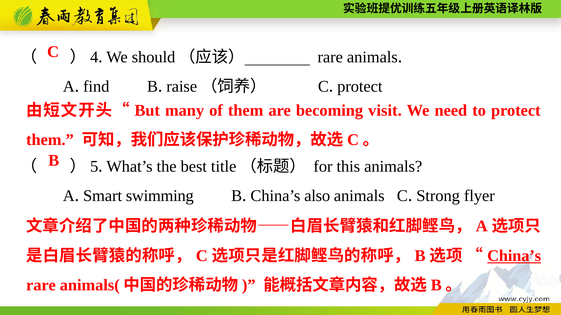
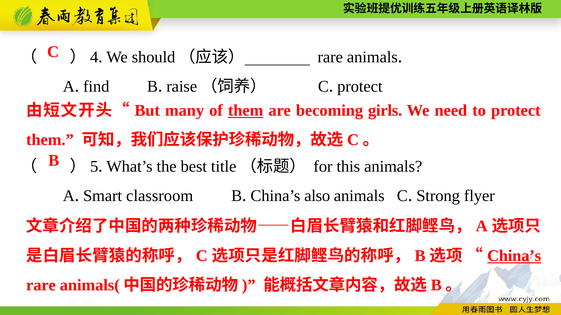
them underline: none -> present (246, 111)
visit: visit -> girls (385, 111)
swimming: swimming -> classroom (160, 196)
